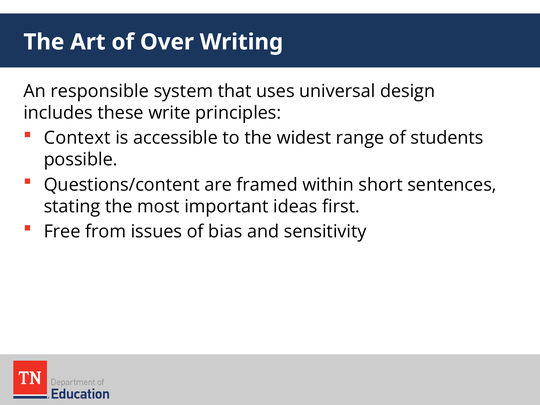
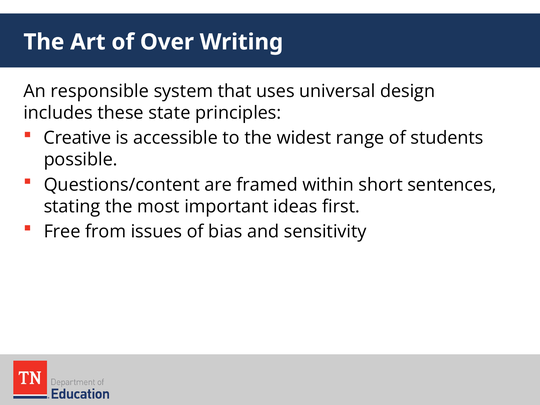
write: write -> state (169, 113)
Context: Context -> Creative (77, 138)
